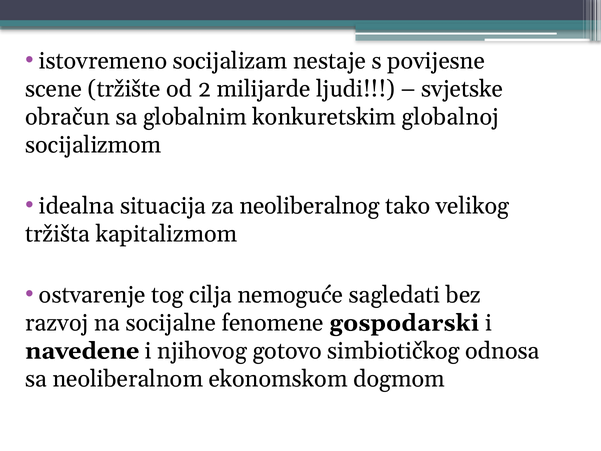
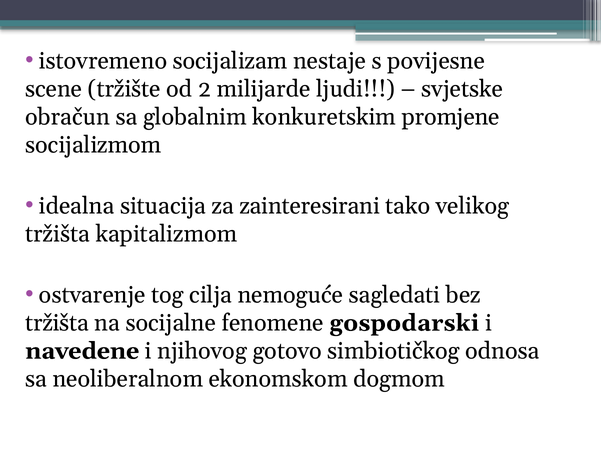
globalnoj: globalnoj -> promjene (451, 117)
neoliberalnog: neoliberalnog -> zainteresirani (310, 206)
razvoj: razvoj -> tržišta (57, 323)
